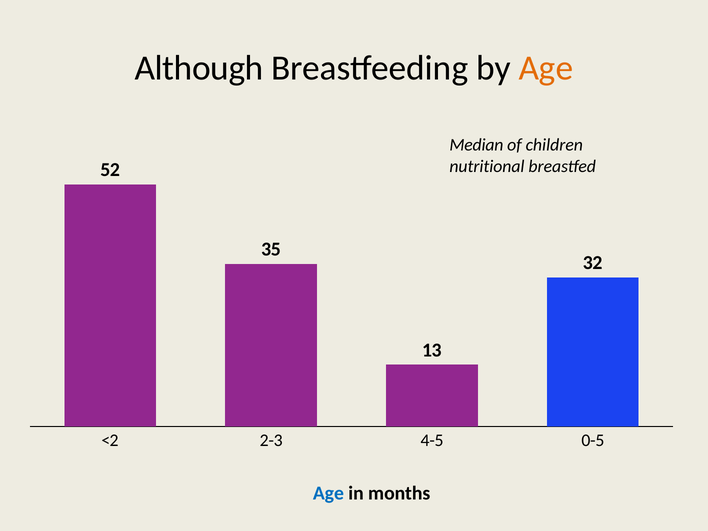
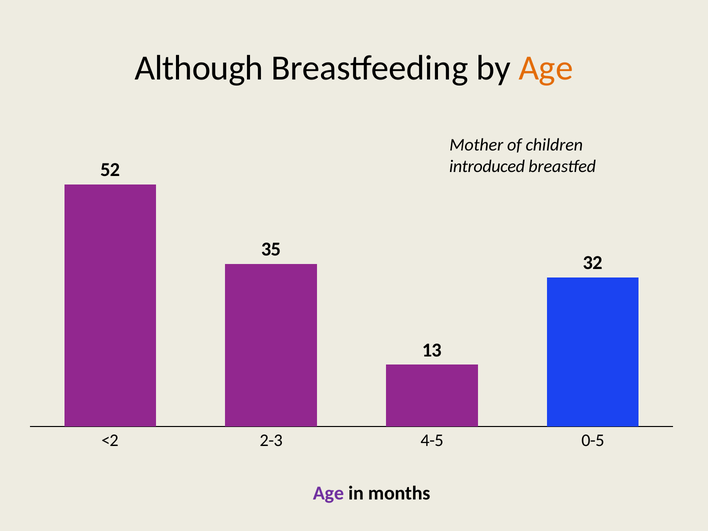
Median: Median -> Mother (476, 145)
nutritional: nutritional -> introduced (487, 166)
Age colour: blue -> purple (328, 493)
